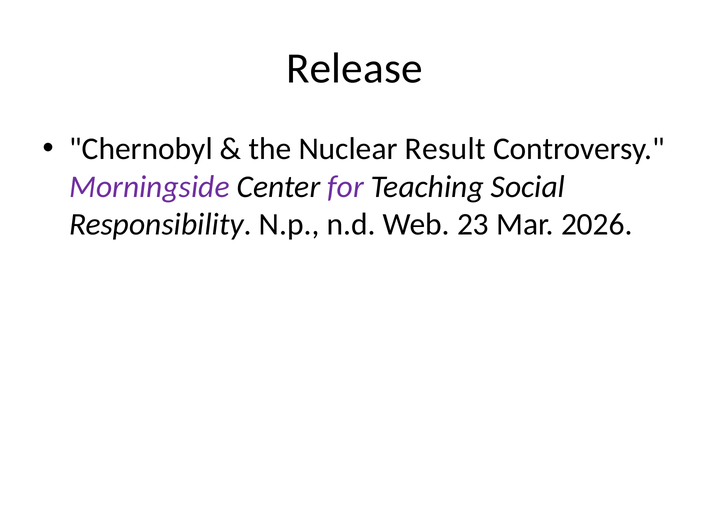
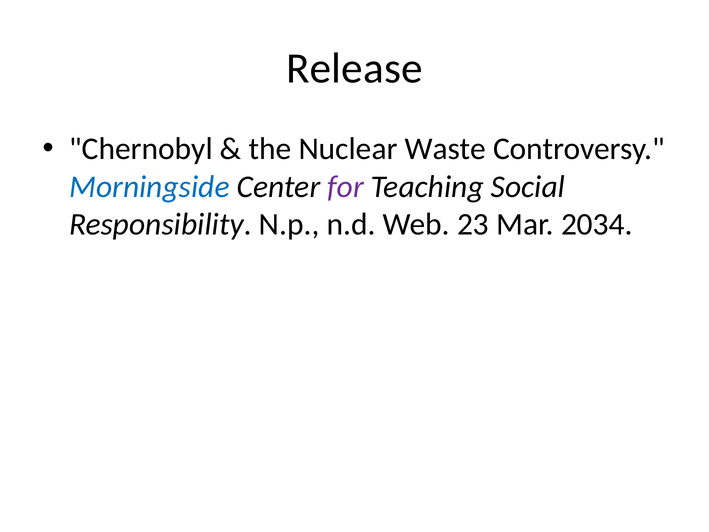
Result: Result -> Waste (445, 149)
Morningside colour: purple -> blue (149, 187)
2026: 2026 -> 2034 (597, 224)
